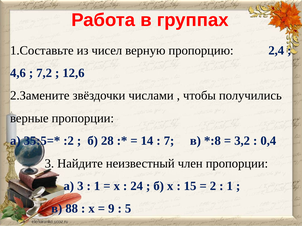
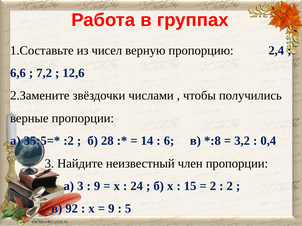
4,6: 4,6 -> 6,6 (18, 73)
7: 7 -> 6 (169, 141)
1: 1 -> 9 (97, 186)
1: 1 -> 2 (230, 186)
88: 88 -> 92 (72, 209)
